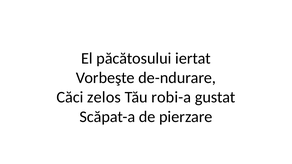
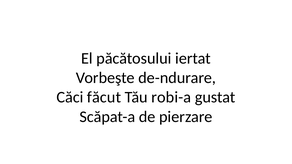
zelos: zelos -> făcut (104, 97)
